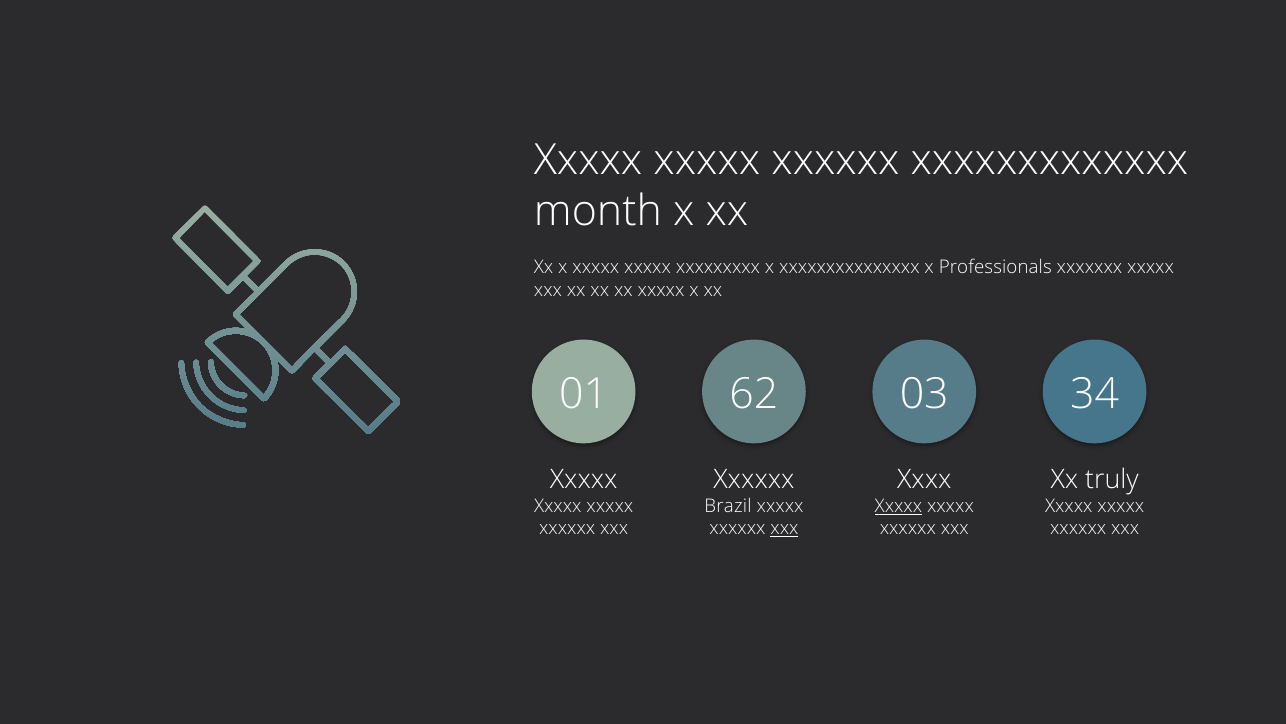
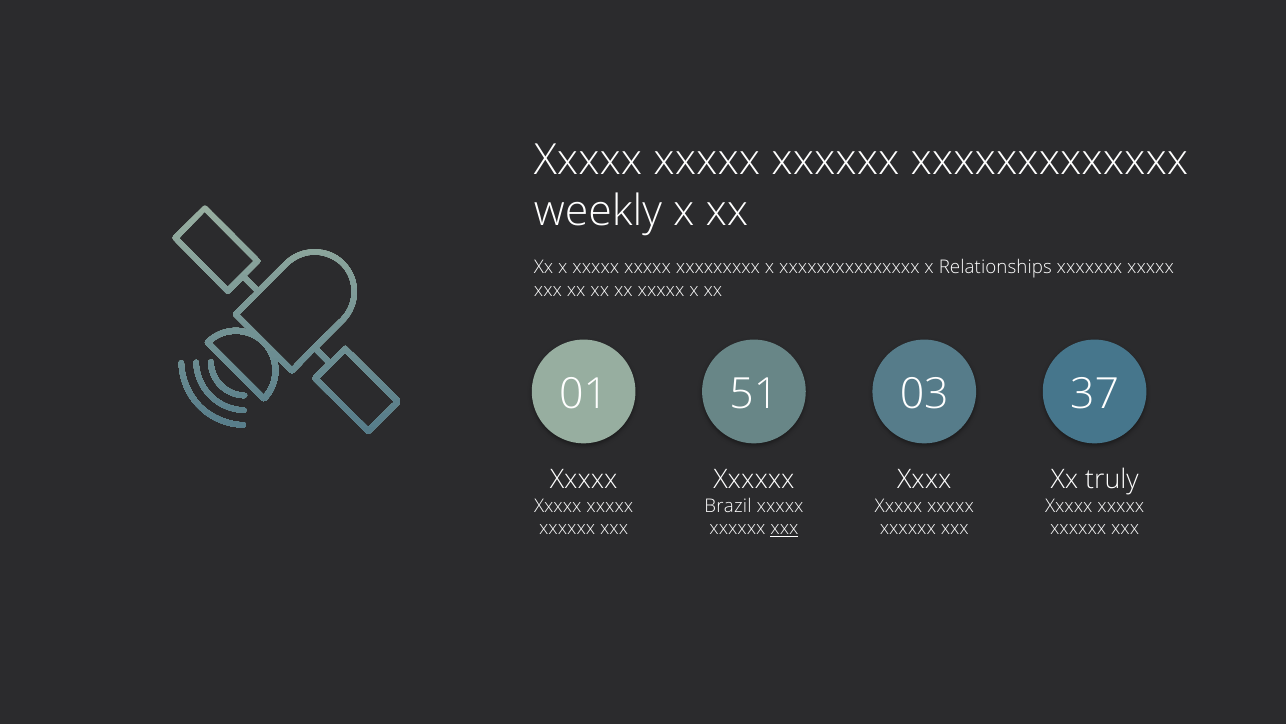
month: month -> weekly (598, 212)
Professionals: Professionals -> Relationships (995, 267)
62: 62 -> 51 (754, 394)
34: 34 -> 37 (1095, 394)
Xxxxx underline: present -> none (898, 506)
